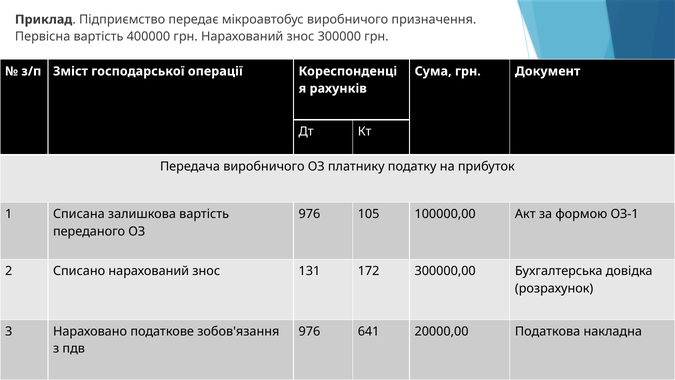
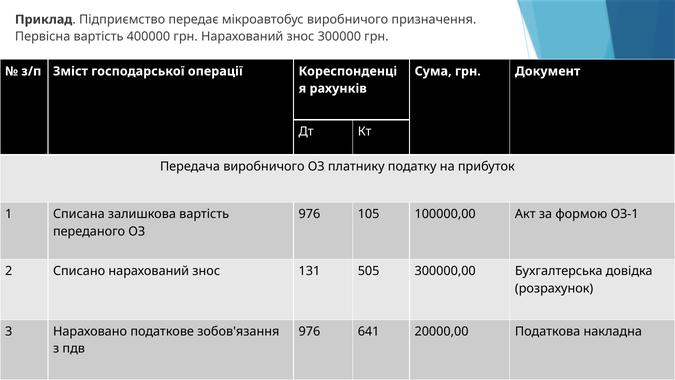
172: 172 -> 505 (369, 271)
